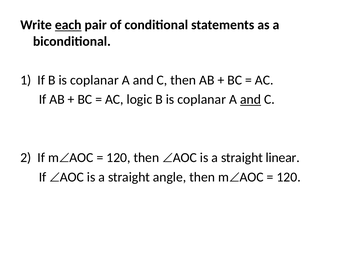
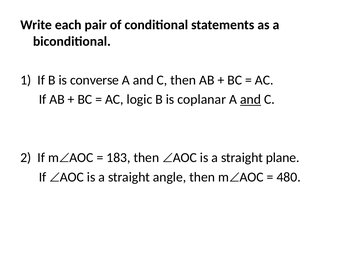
each underline: present -> none (68, 25)
If B is coplanar: coplanar -> converse (95, 80)
120: 120 -> 183 (118, 157)
linear: linear -> plane (283, 157)
120: 120 -> 480 (289, 177)
